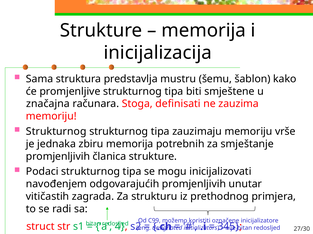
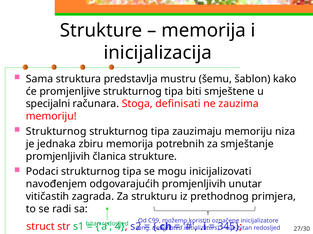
značajna: značajna -> specijalni (48, 104)
vrše: vrše -> niza (285, 132)
